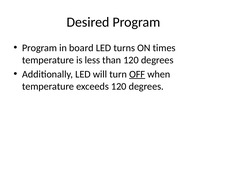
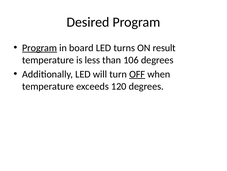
Program underline: none -> present (40, 48)
times: times -> result (164, 48)
than 120: 120 -> 106 (131, 60)
